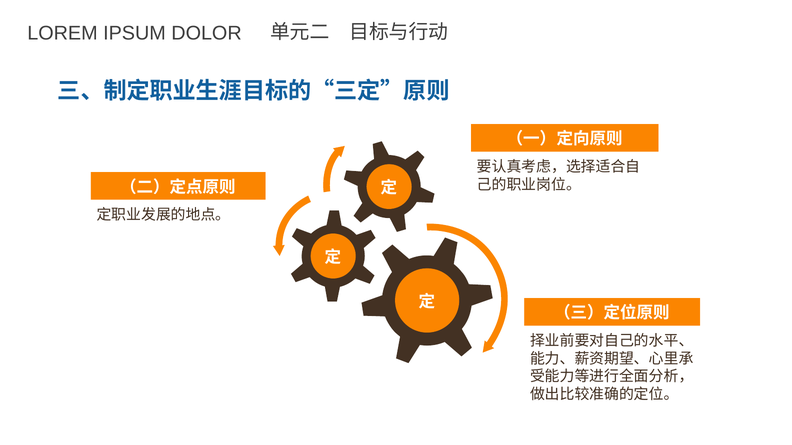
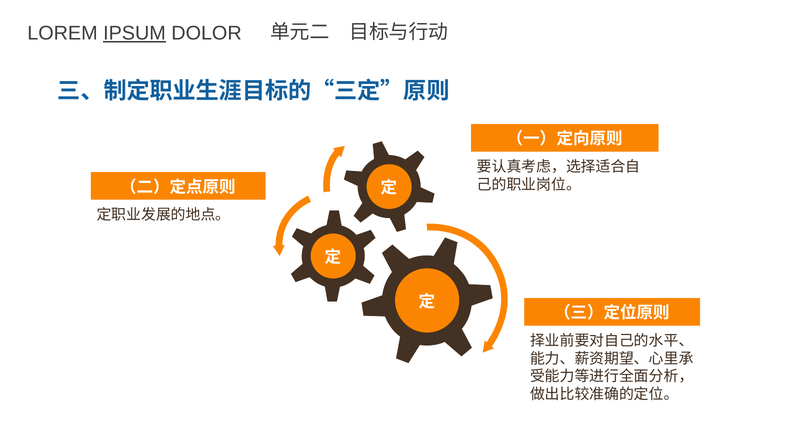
IPSUM underline: none -> present (134, 33)
